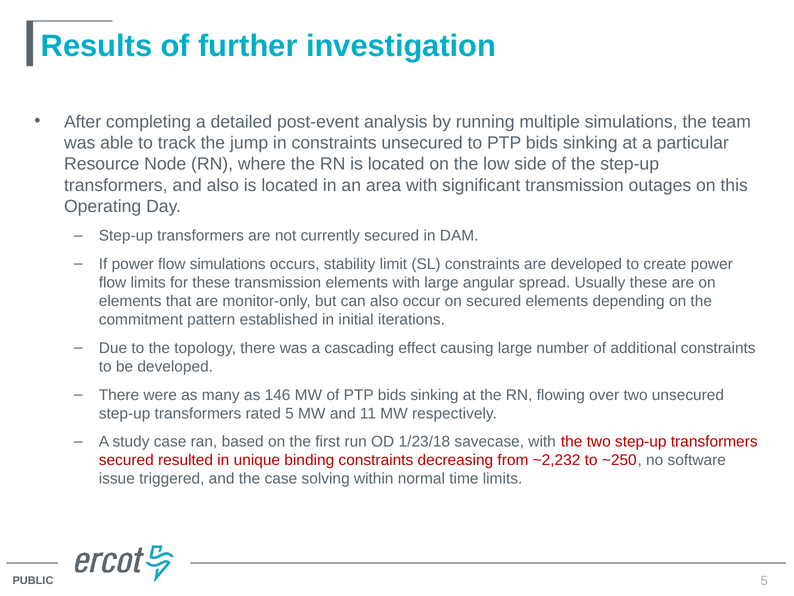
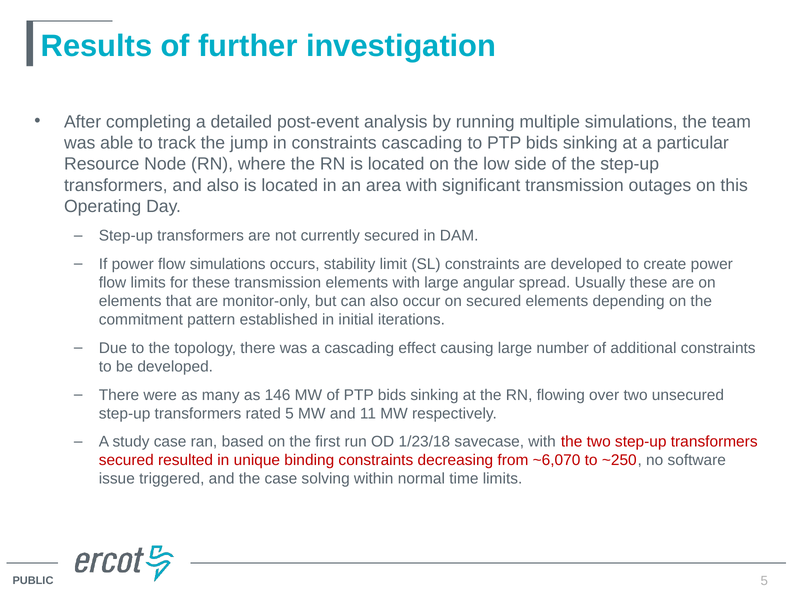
constraints unsecured: unsecured -> cascading (422, 143)
~2,232: ~2,232 -> ~6,070 (557, 460)
